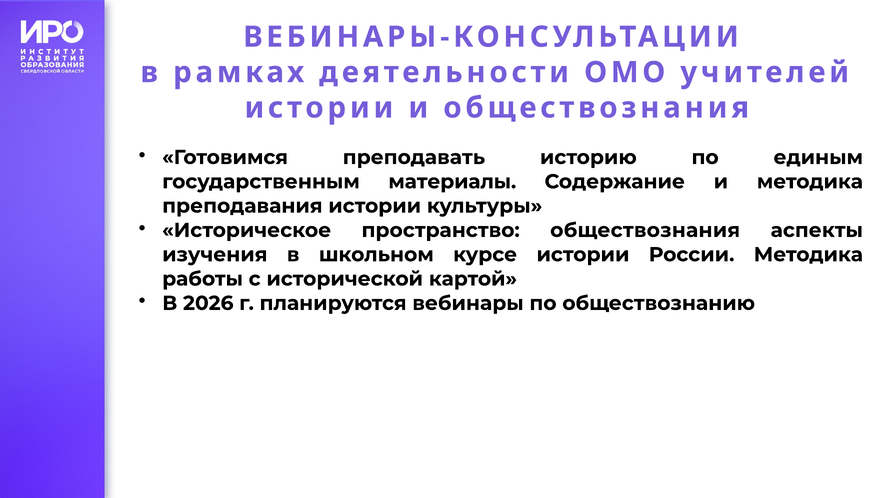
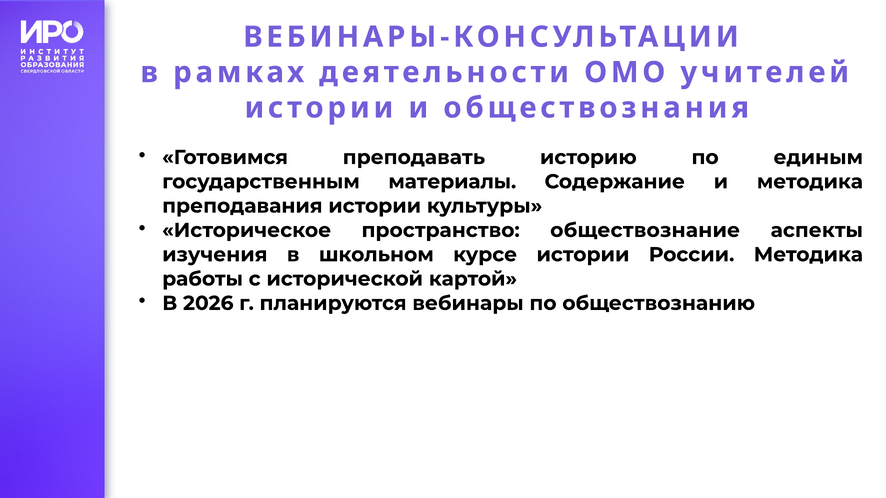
пространство обществознания: обществознания -> обществознание (645, 230)
